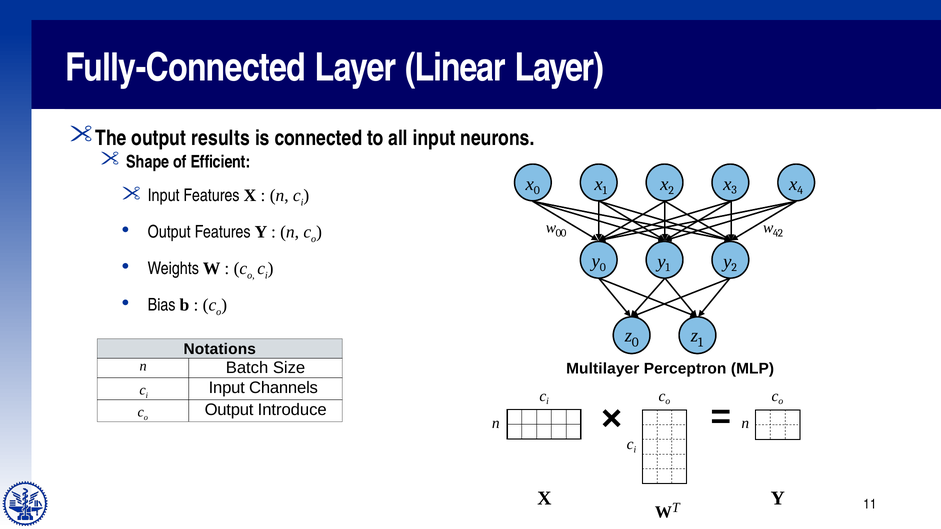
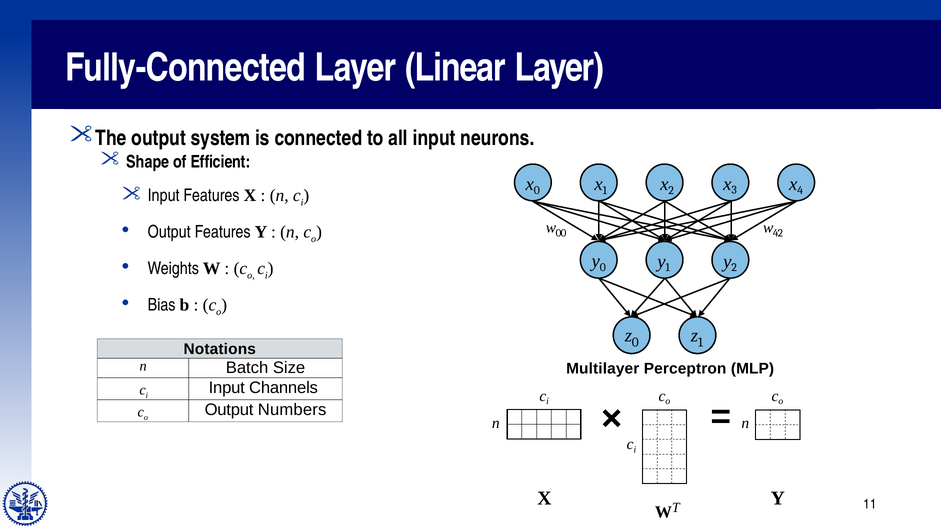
results: results -> system (221, 138)
Introduce: Introduce -> Numbers (292, 410)
